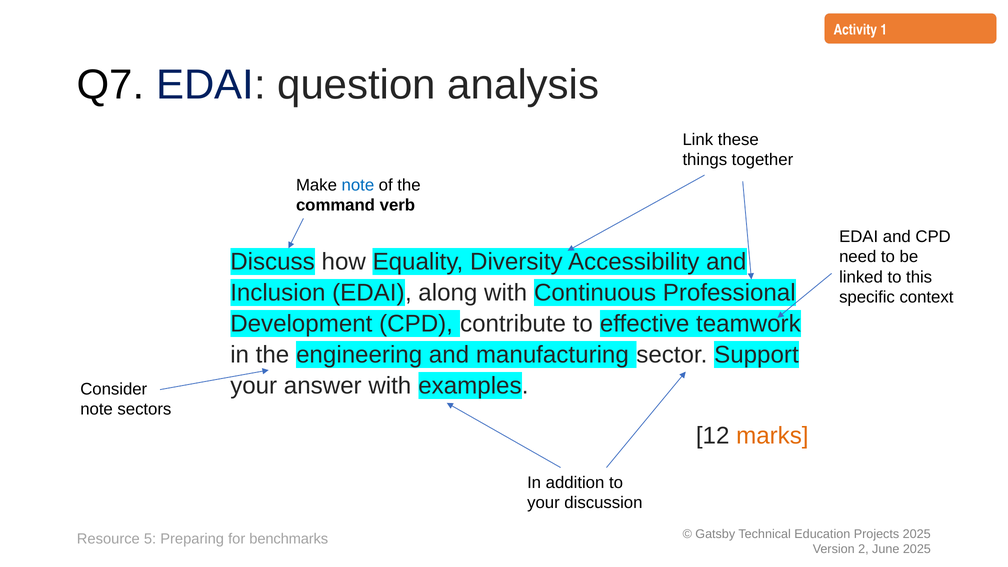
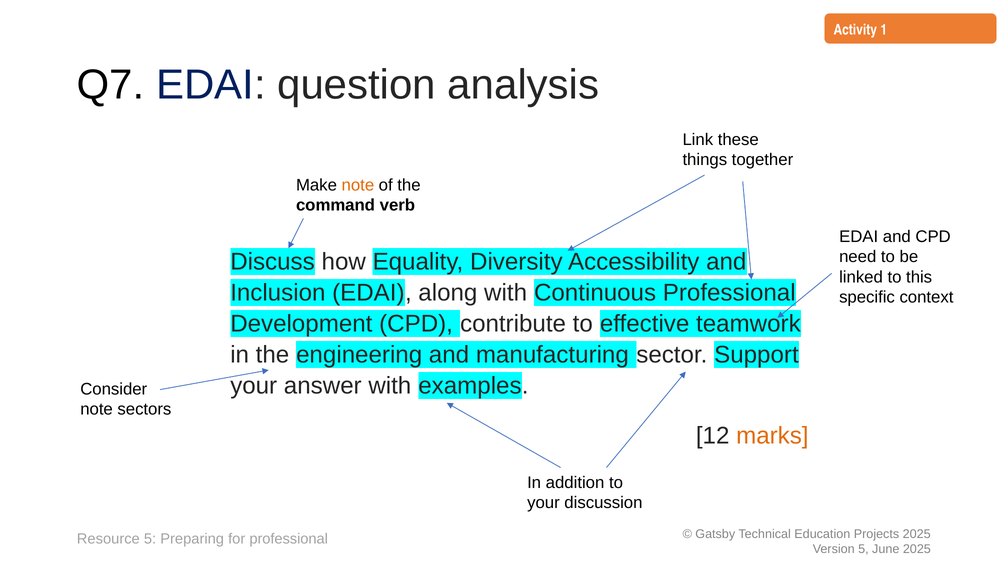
note colour: blue -> orange (358, 185)
for benchmarks: benchmarks -> professional (289, 539)
2: 2 -> 5 (863, 549)
